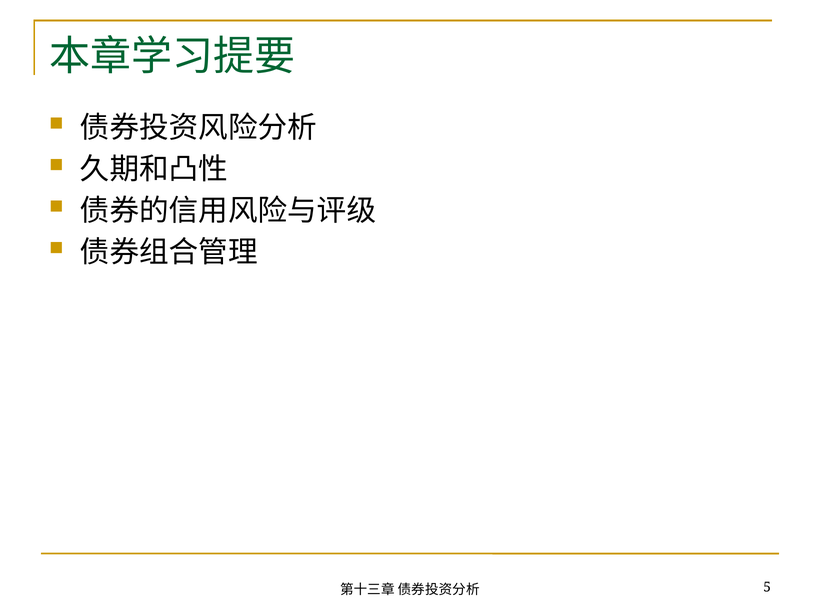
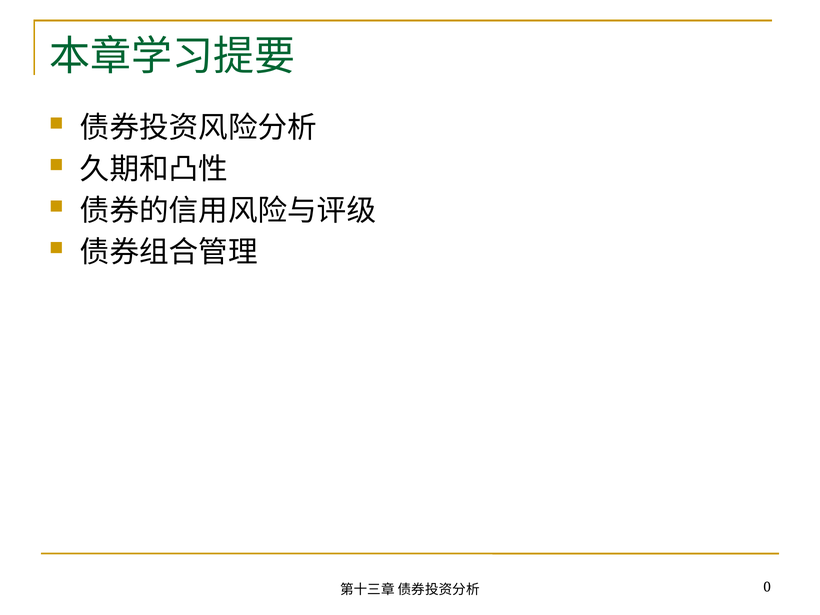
5: 5 -> 0 (767, 587)
